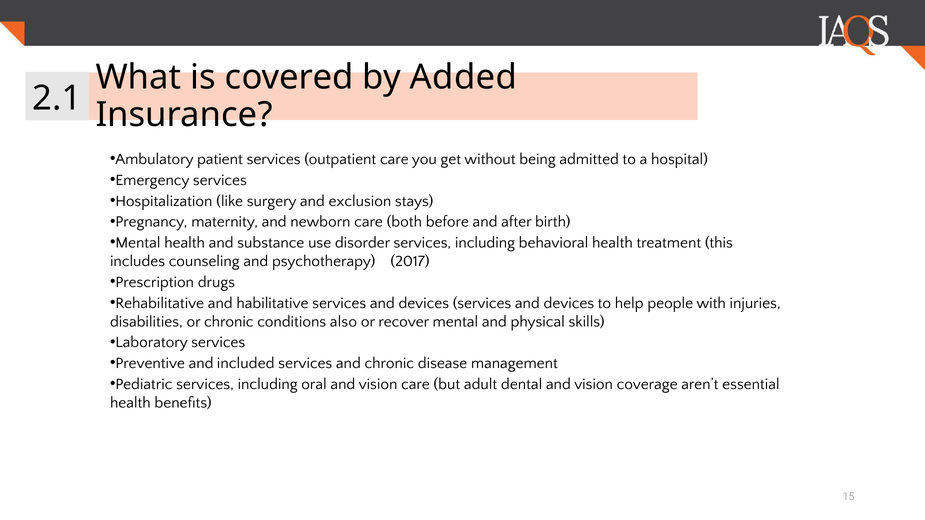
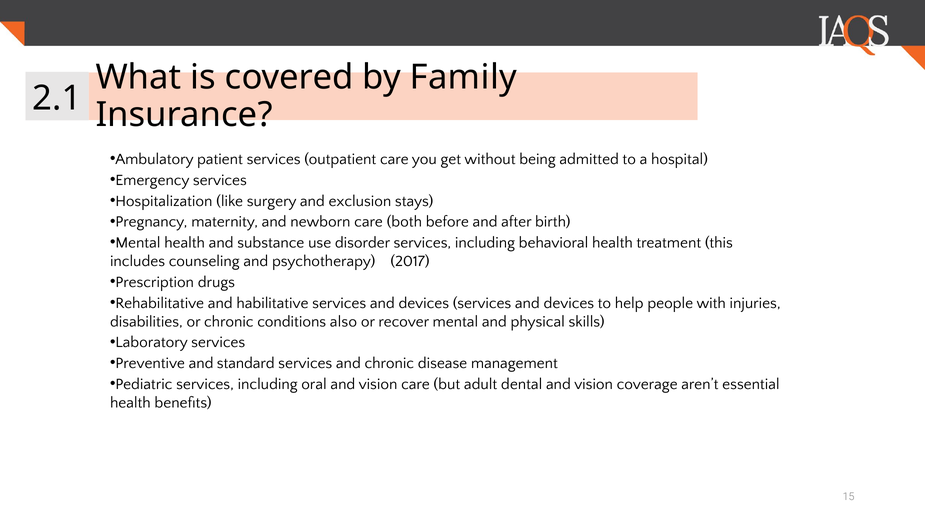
Added: Added -> Family (463, 77)
included: included -> standard (246, 363)
